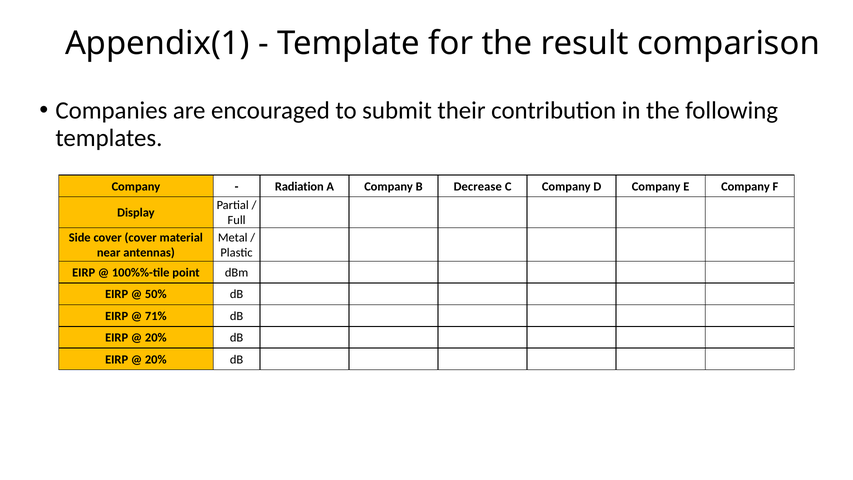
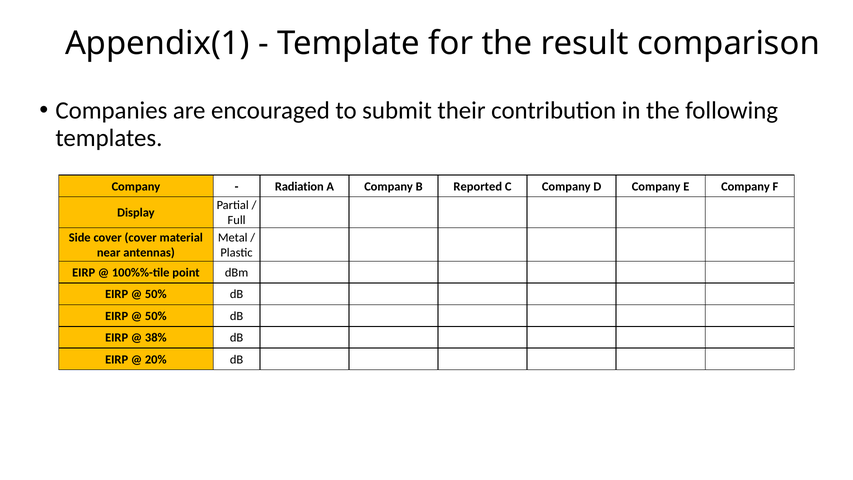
Decrease: Decrease -> Reported (478, 186)
71%: 71% -> 50% (156, 316)
20%: 20% -> 38% (156, 338)
